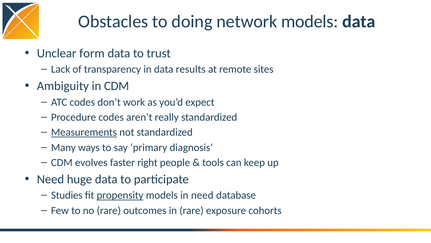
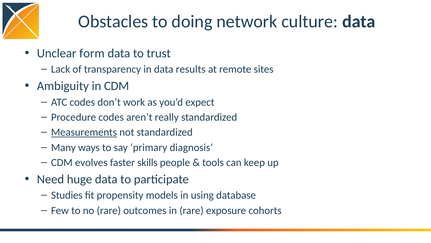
network models: models -> culture (310, 21)
right: right -> skills (147, 162)
propensity underline: present -> none (120, 195)
in need: need -> using (202, 195)
